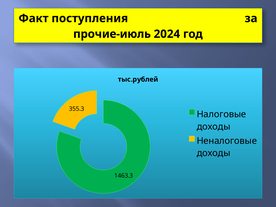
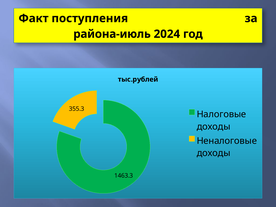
прочие-июль: прочие-июль -> района-июль (112, 34)
